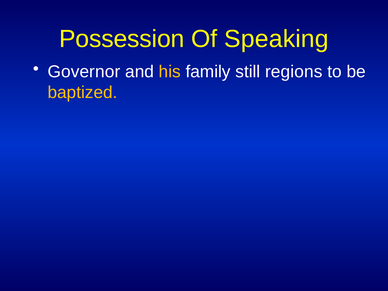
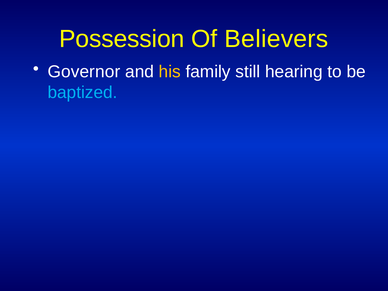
Speaking: Speaking -> Believers (276, 39)
regions: regions -> hearing (294, 72)
baptized colour: yellow -> light blue (83, 92)
